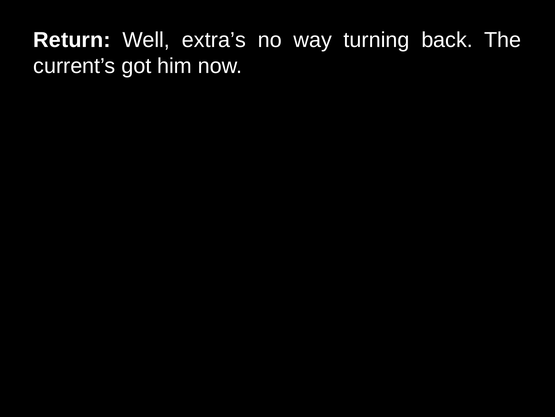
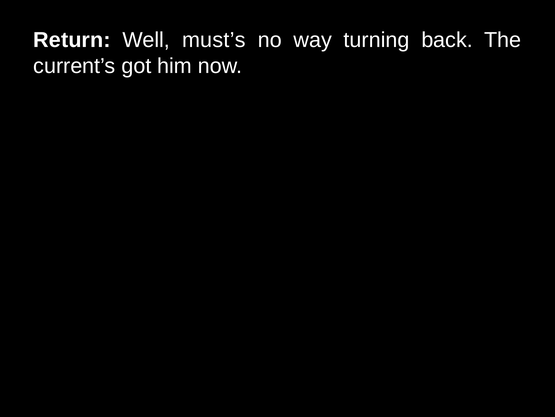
extra’s: extra’s -> must’s (214, 40)
